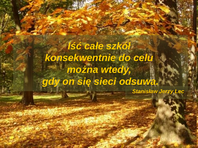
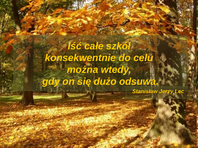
sieci: sieci -> dużo (105, 82)
